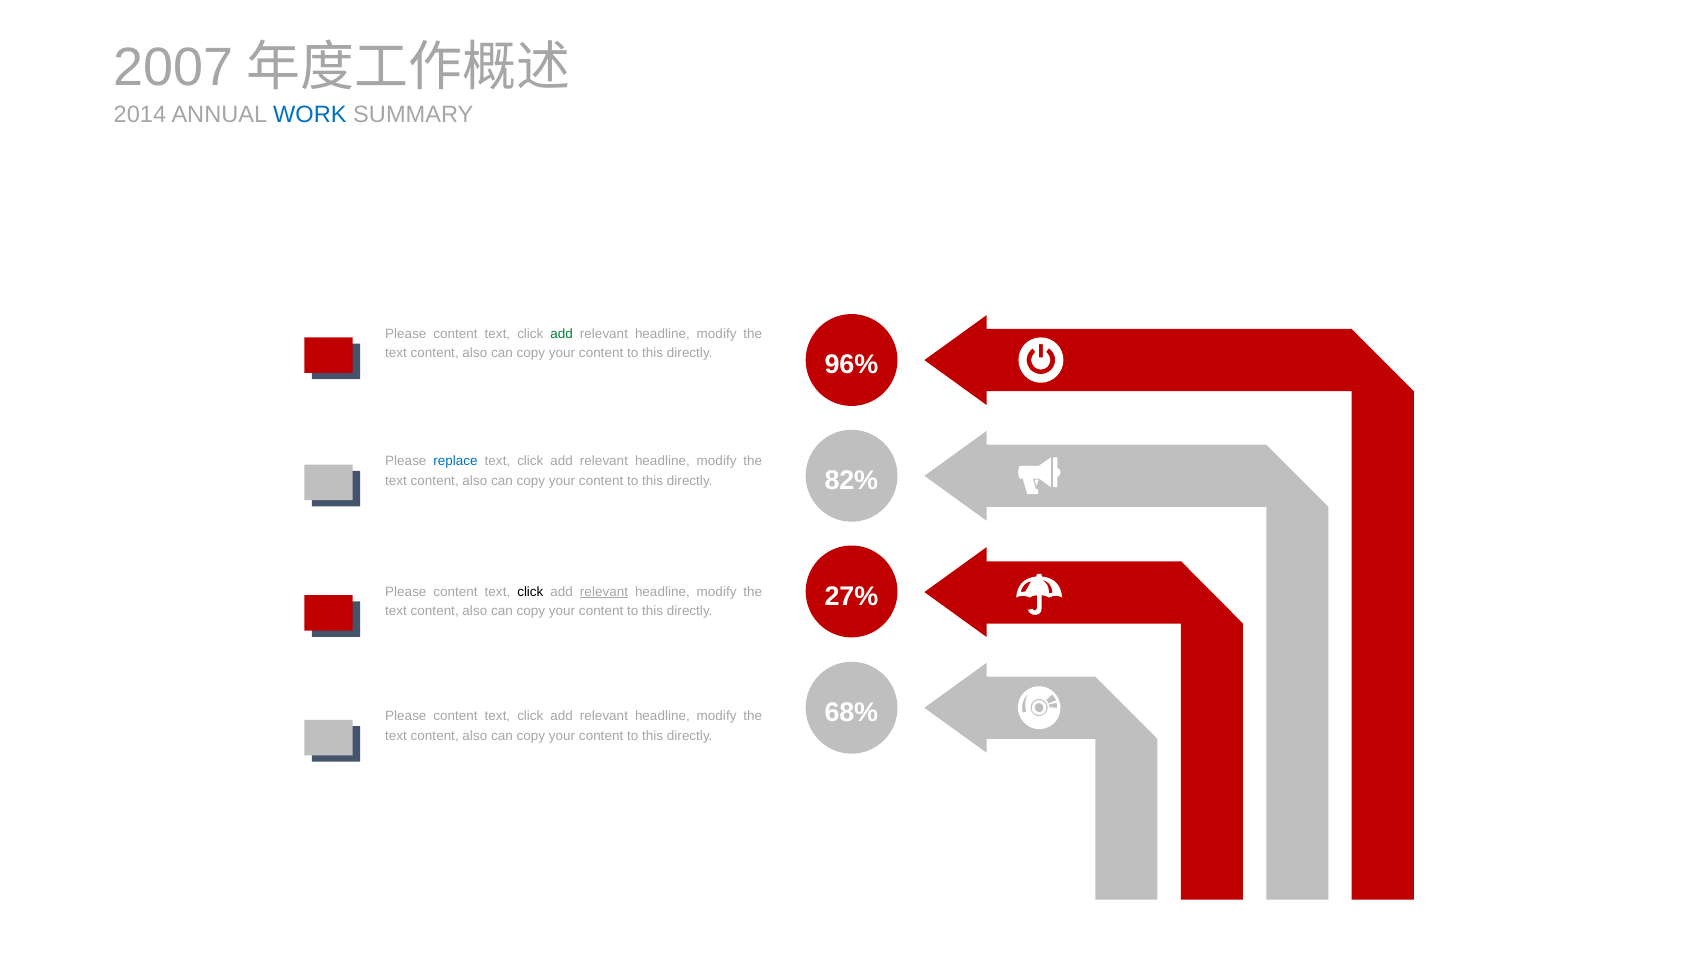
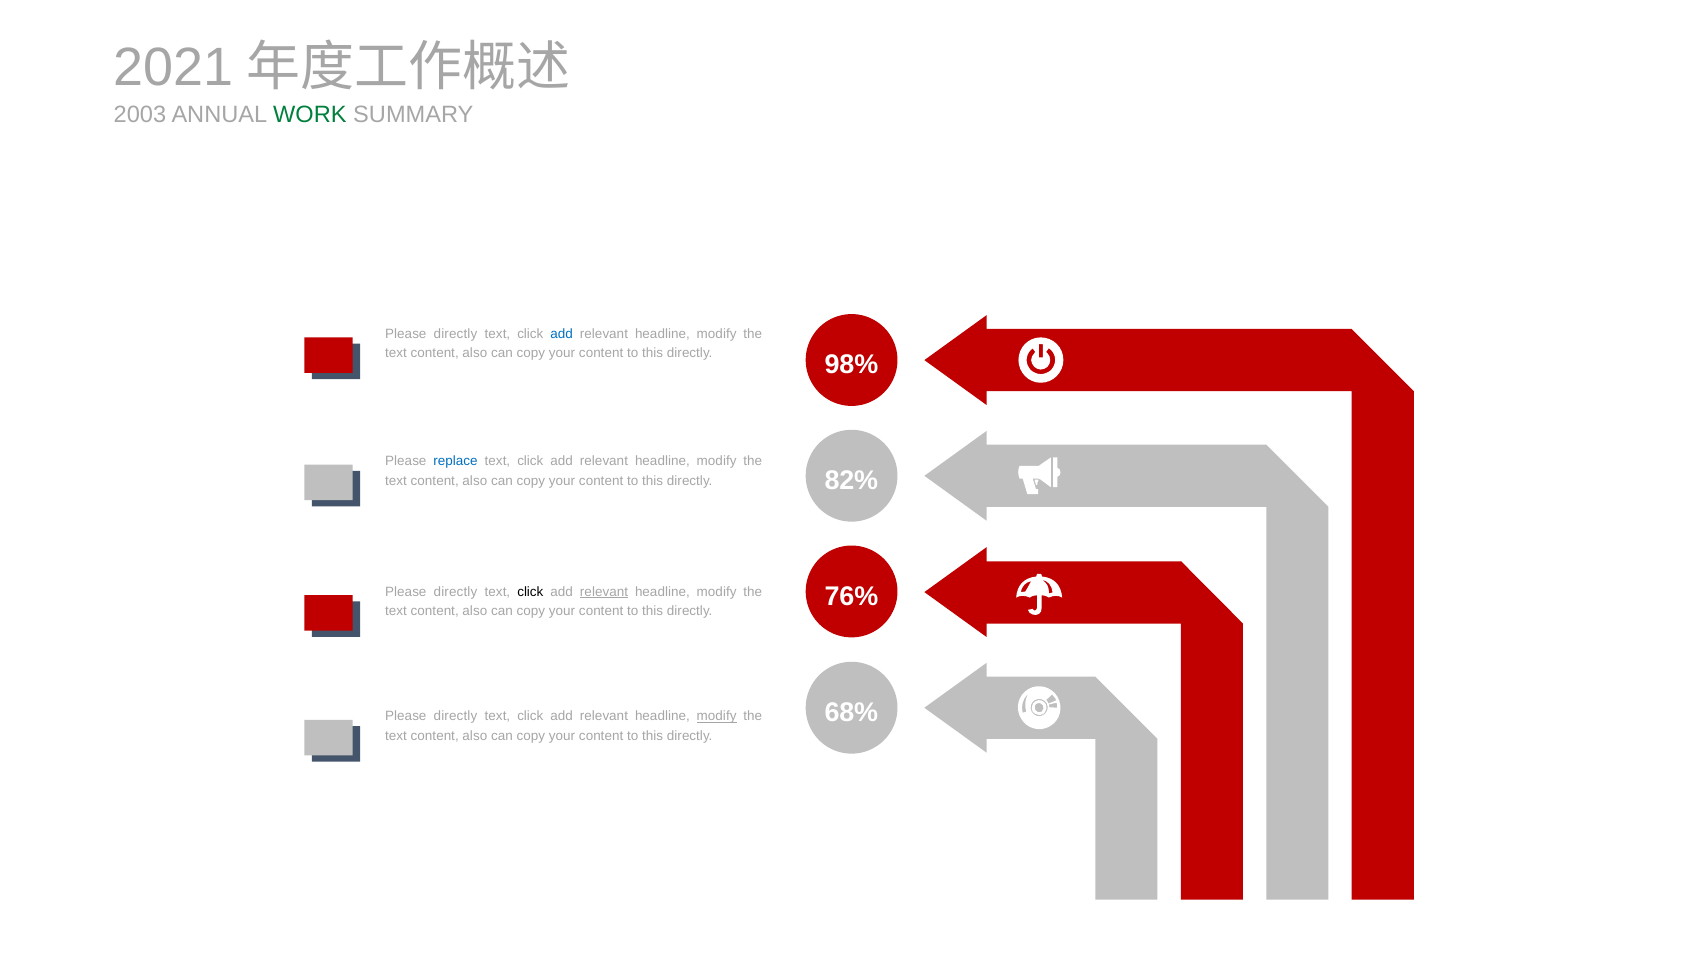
2007: 2007 -> 2021 (174, 67)
2014: 2014 -> 2003 (140, 114)
WORK colour: blue -> green (310, 114)
content: content -> directly (456, 334)
add colour: green -> blue (562, 334)
96%: 96% -> 98% (851, 365)
27%: 27% -> 76% (851, 596)
content: content -> directly (456, 591)
content: content -> directly (456, 716)
modify underline: none -> present (717, 716)
